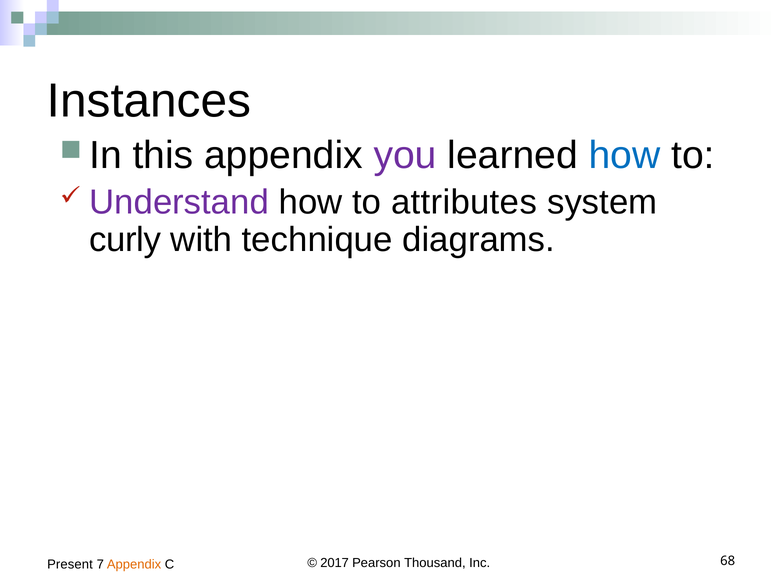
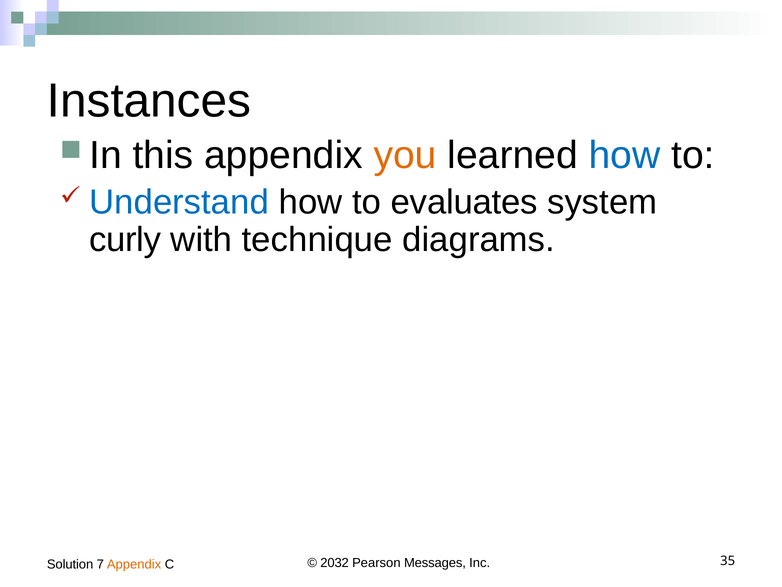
you colour: purple -> orange (405, 155)
Understand colour: purple -> blue (179, 202)
attributes: attributes -> evaluates (464, 202)
2017: 2017 -> 2032 (335, 563)
Thousand: Thousand -> Messages (435, 563)
Present: Present -> Solution (70, 564)
68: 68 -> 35 (728, 561)
